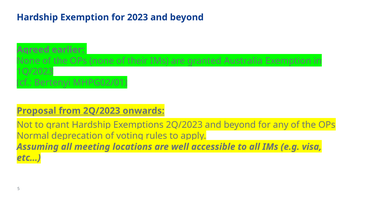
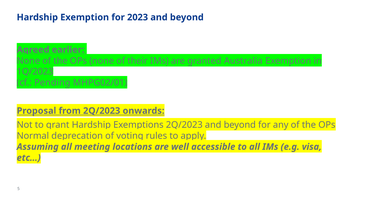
Bertenyi: Bertenyi -> Pending (52, 83)
